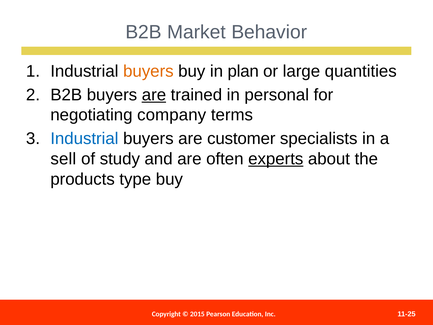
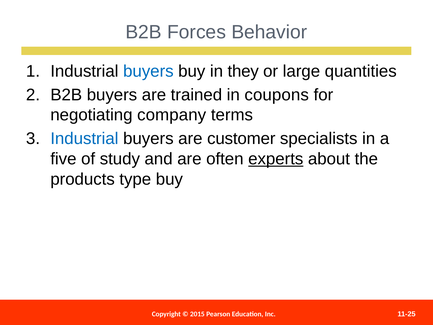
Market: Market -> Forces (197, 32)
buyers colour: orange -> blue (148, 71)
plan: plan -> they (243, 71)
are underline: present -> none (154, 95)
personal: personal -> coupons (277, 95)
sell: sell -> five (63, 159)
